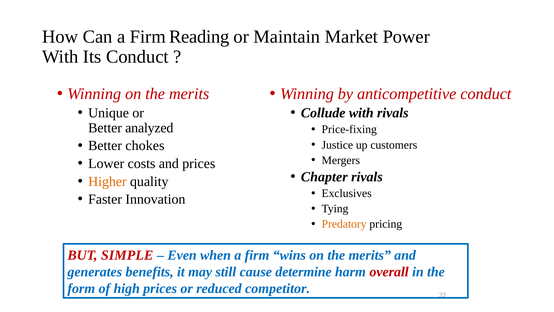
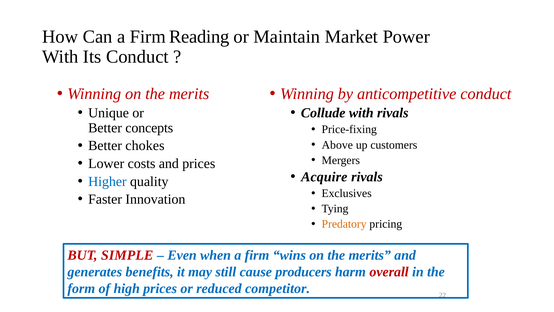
analyzed: analyzed -> concepts (149, 128)
Justice: Justice -> Above (337, 145)
Chapter: Chapter -> Acquire (324, 177)
Higher colour: orange -> blue (107, 181)
determine: determine -> producers (304, 272)
